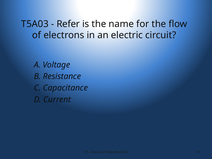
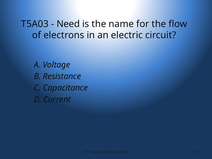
Refer: Refer -> Need (68, 24)
